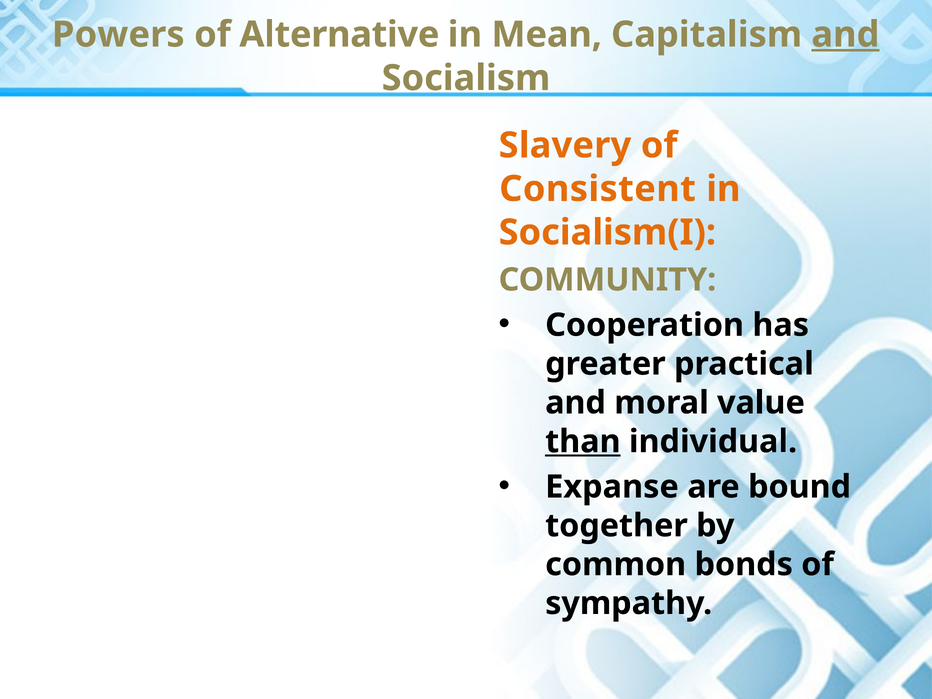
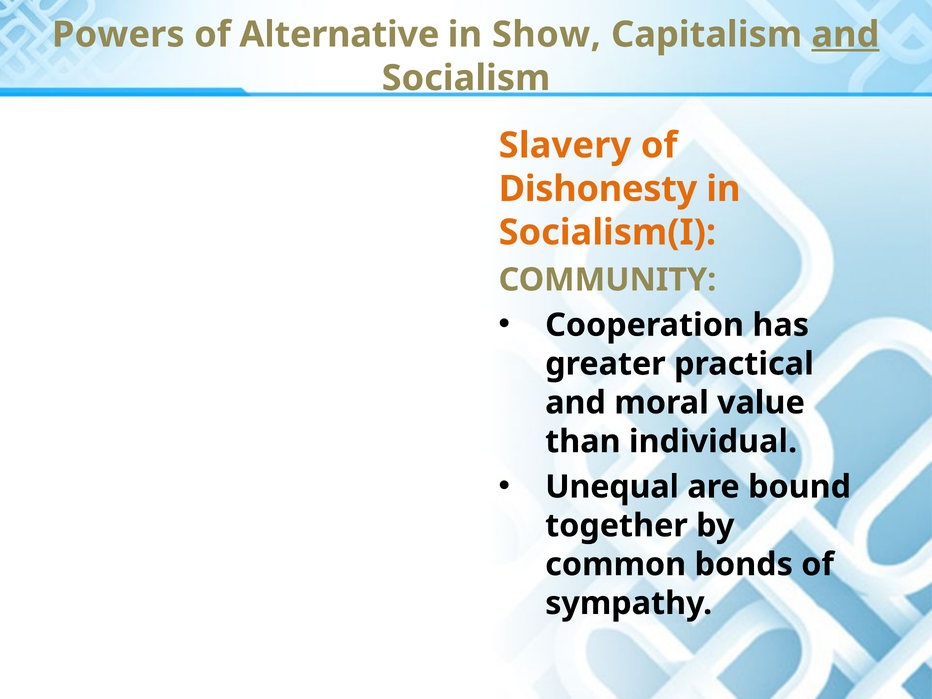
Mean: Mean -> Show (546, 35)
Consistent: Consistent -> Dishonesty (598, 189)
than underline: present -> none (583, 442)
Expanse: Expanse -> Unequal (612, 487)
